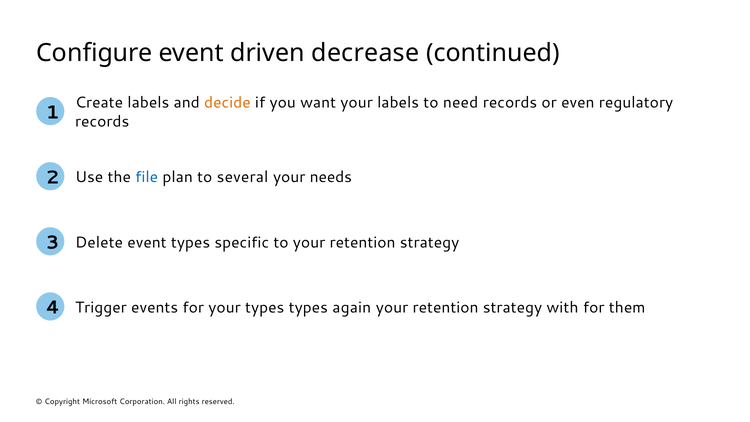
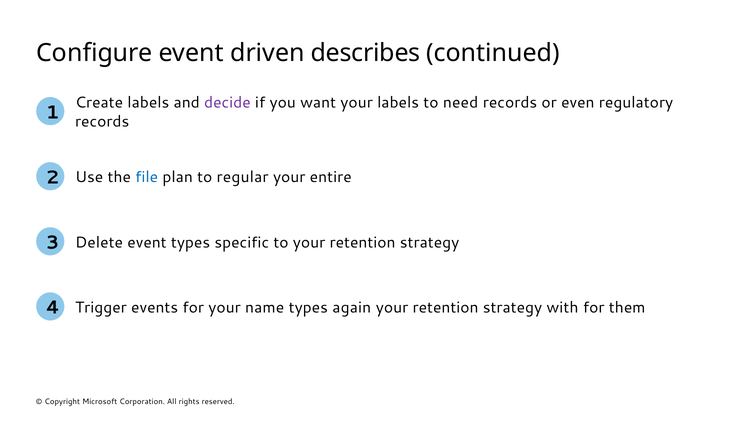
decrease: decrease -> describes (366, 53)
decide colour: orange -> purple (227, 103)
several: several -> regular (243, 177)
needs: needs -> entire (331, 177)
your types: types -> name (265, 307)
